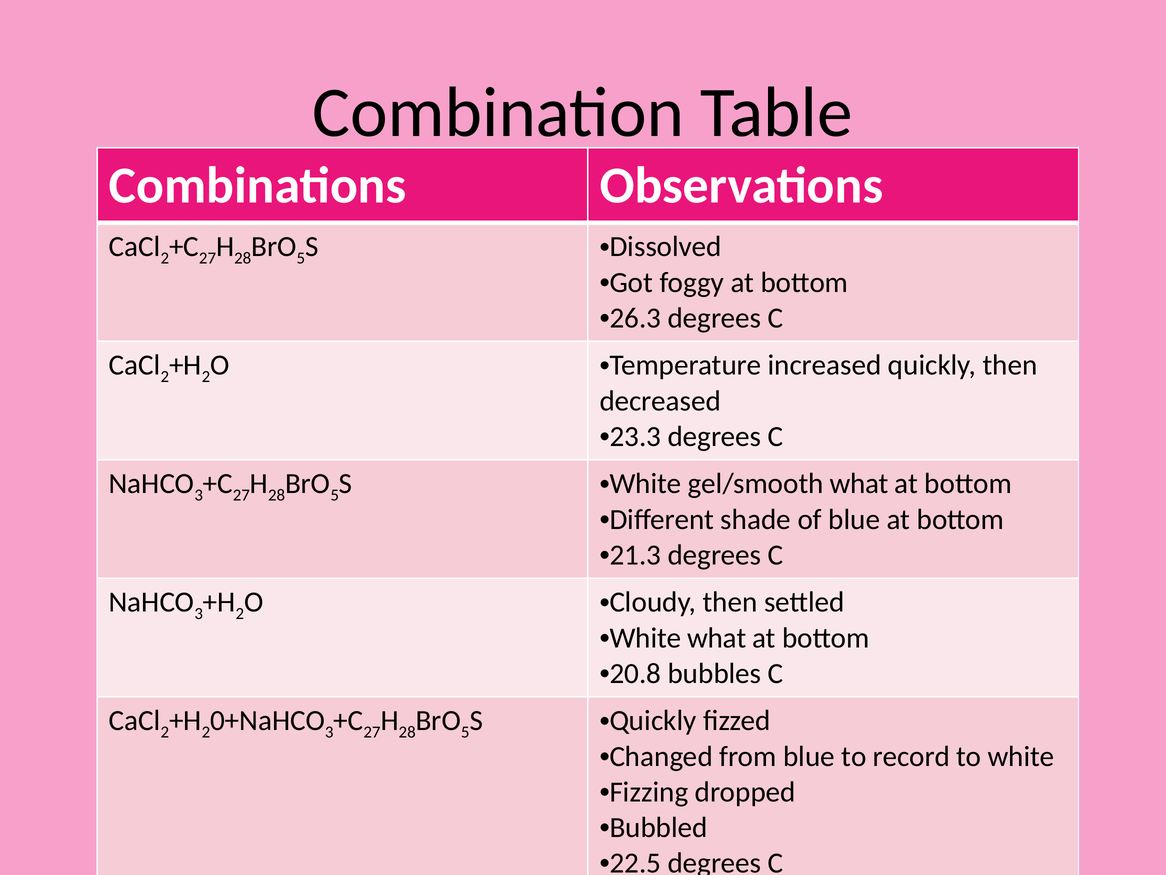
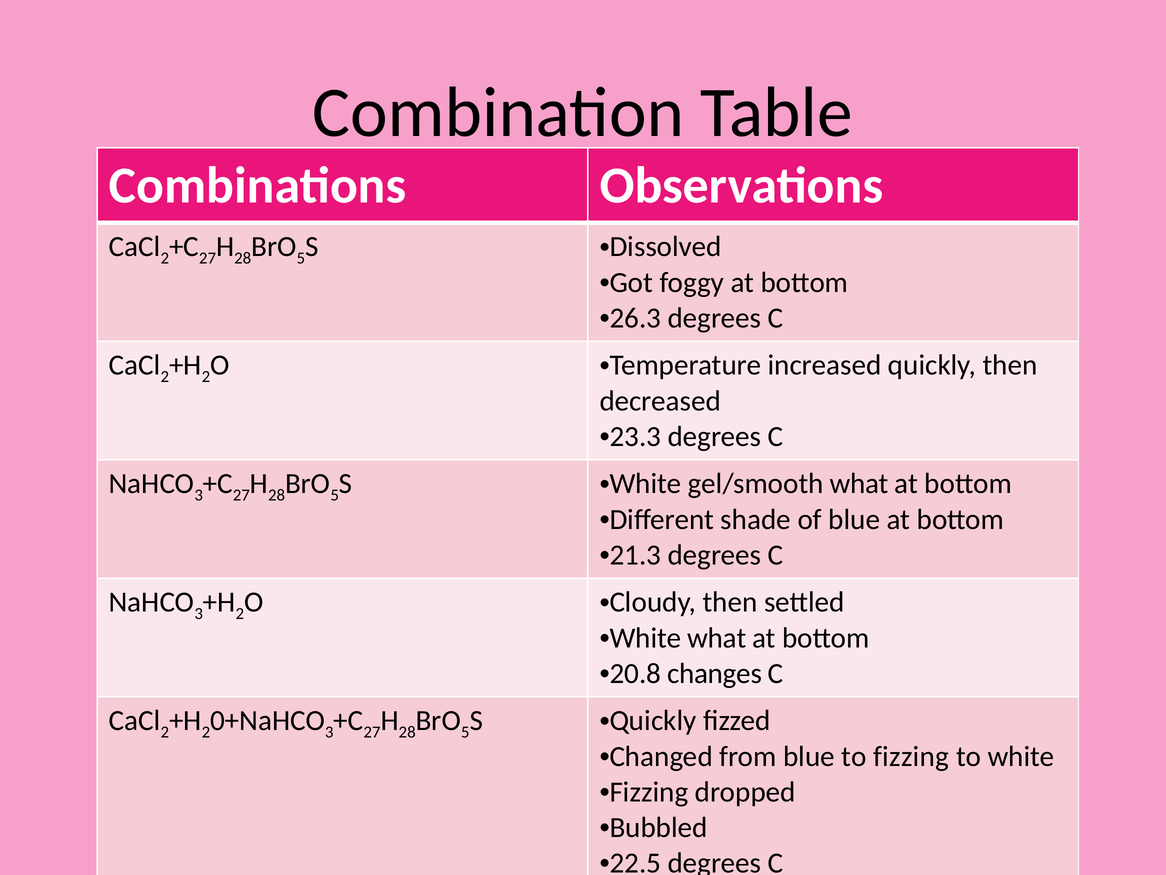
bubbles: bubbles -> changes (715, 673)
to record: record -> fizzing (911, 756)
